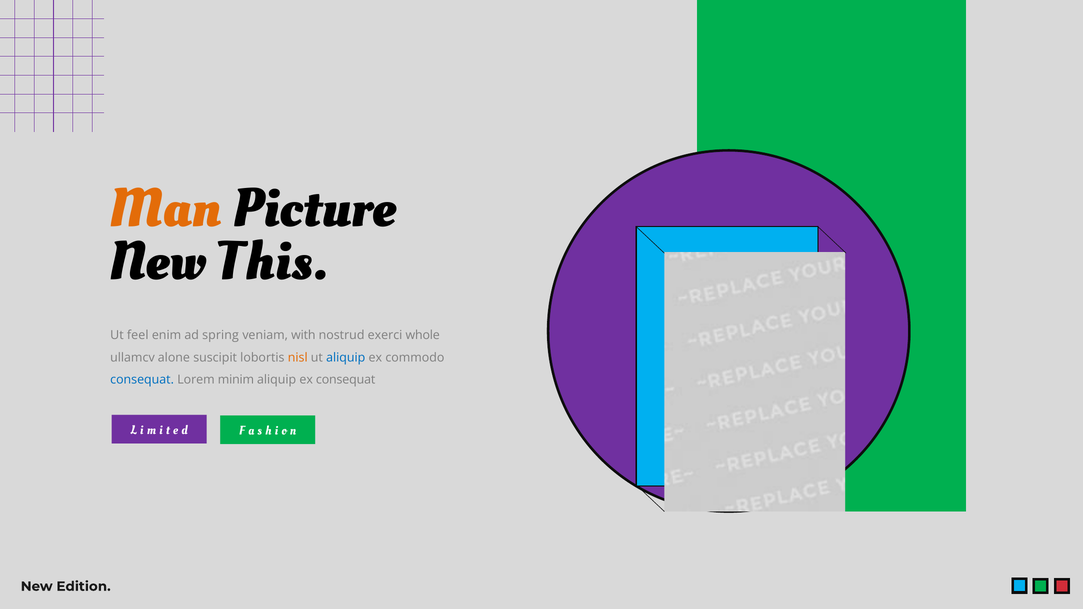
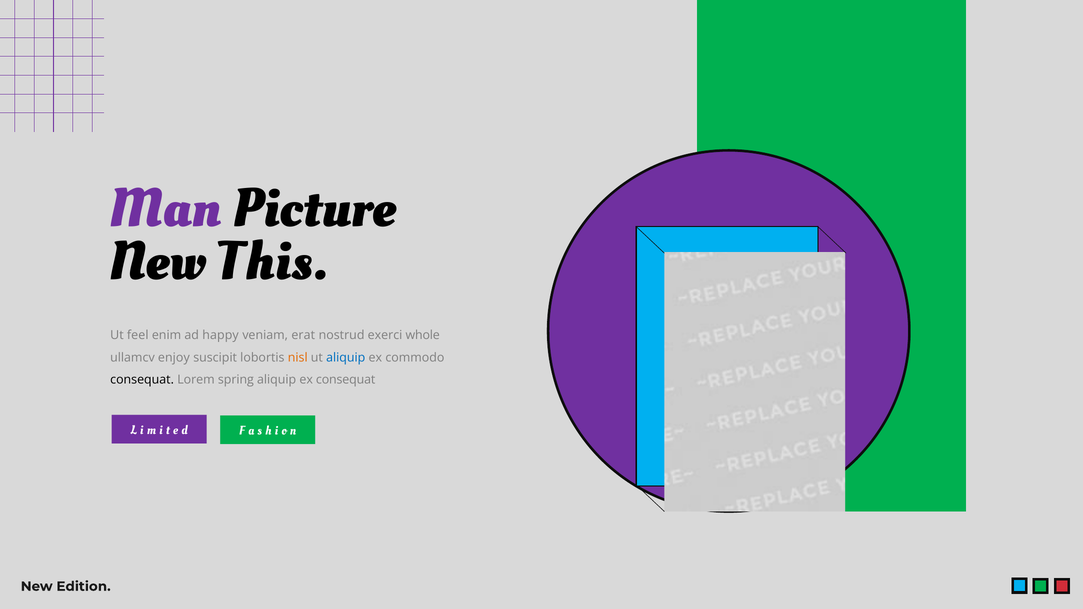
Man colour: orange -> purple (165, 208)
spring: spring -> happy (221, 335)
with: with -> erat (303, 335)
alone: alone -> enjoy (174, 358)
consequat colour: blue -> black (142, 380)
minim: minim -> spring (236, 380)
